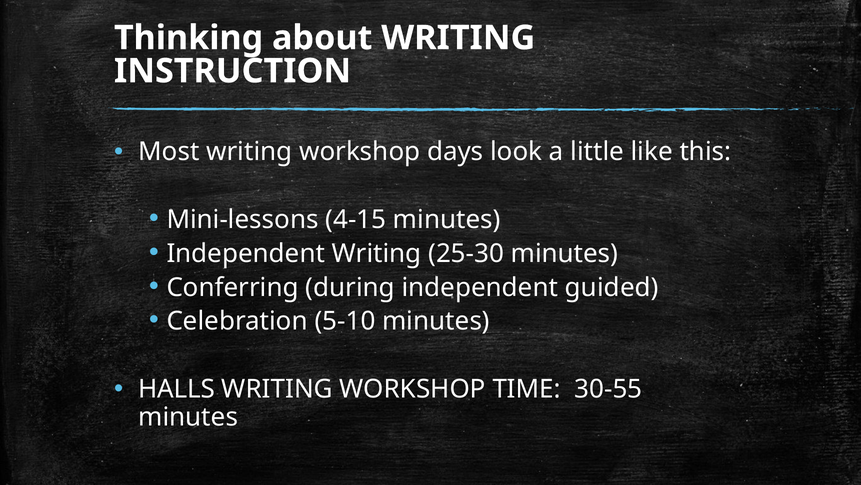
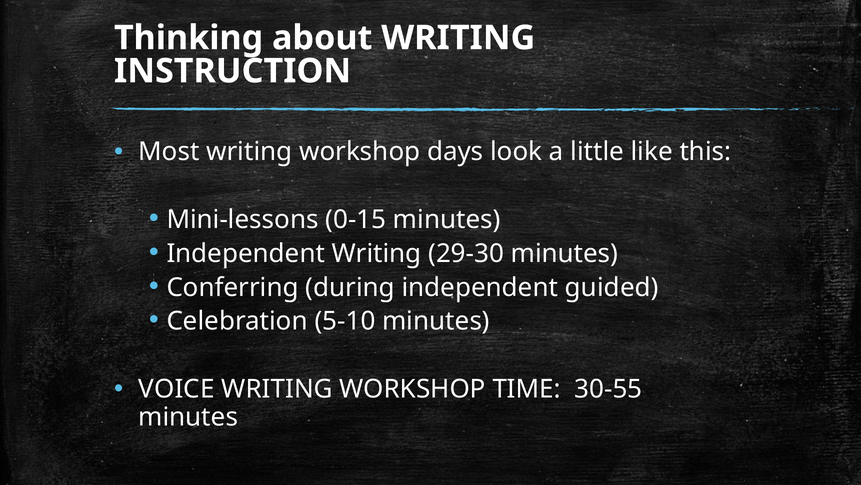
4-15: 4-15 -> 0-15 (356, 219)
25-30: 25-30 -> 29-30 (466, 253)
HALLS: HALLS -> VOICE (176, 389)
